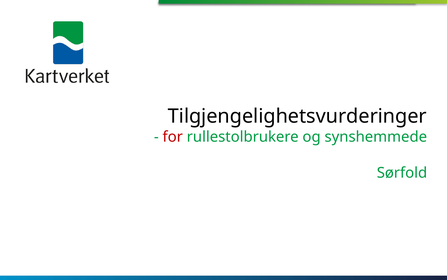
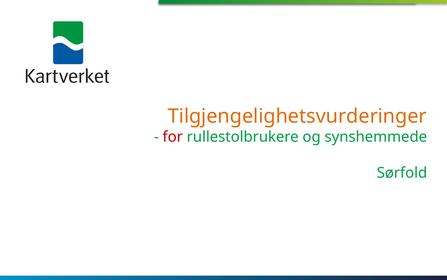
Tilgjengelighetsvurderinger colour: black -> orange (297, 116)
